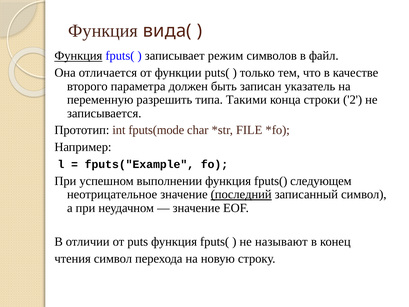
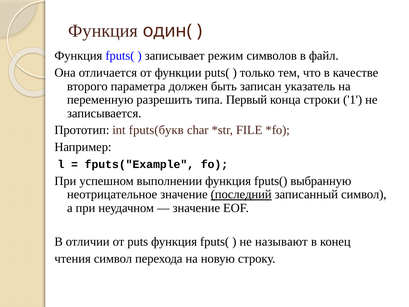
вида(: вида( -> один( (167, 31)
Функция underline: present -> none (78, 56)
Такими: Такими -> Первый (247, 100)
2: 2 -> 1 (353, 100)
fputs(mode: fputs(mode -> fputs(букв (156, 130)
следующем: следующем -> выбранную (321, 181)
